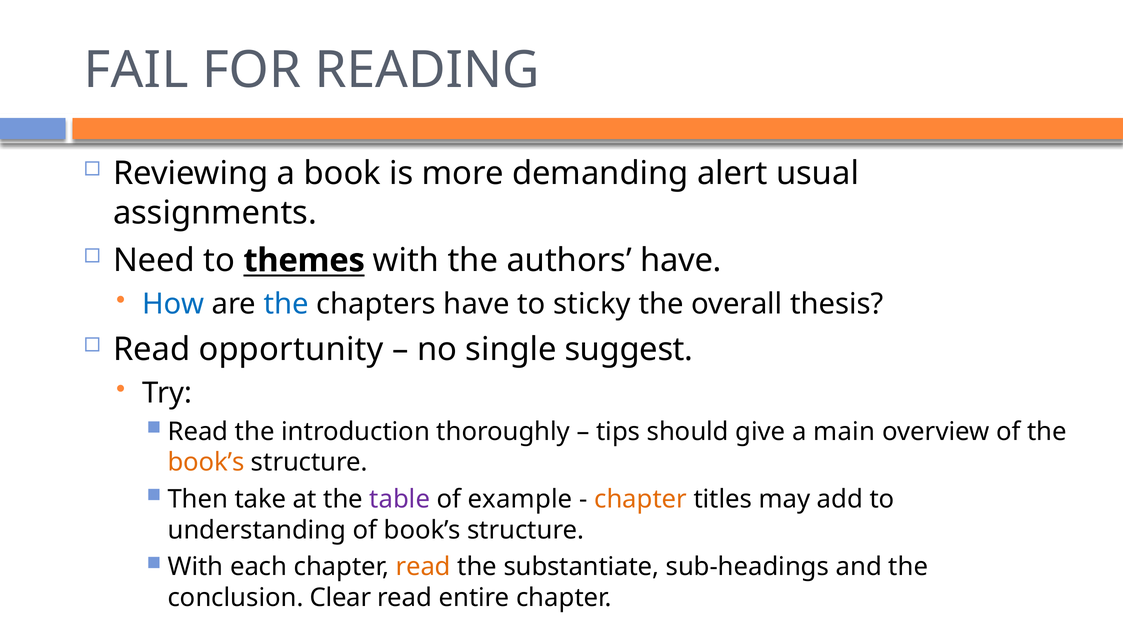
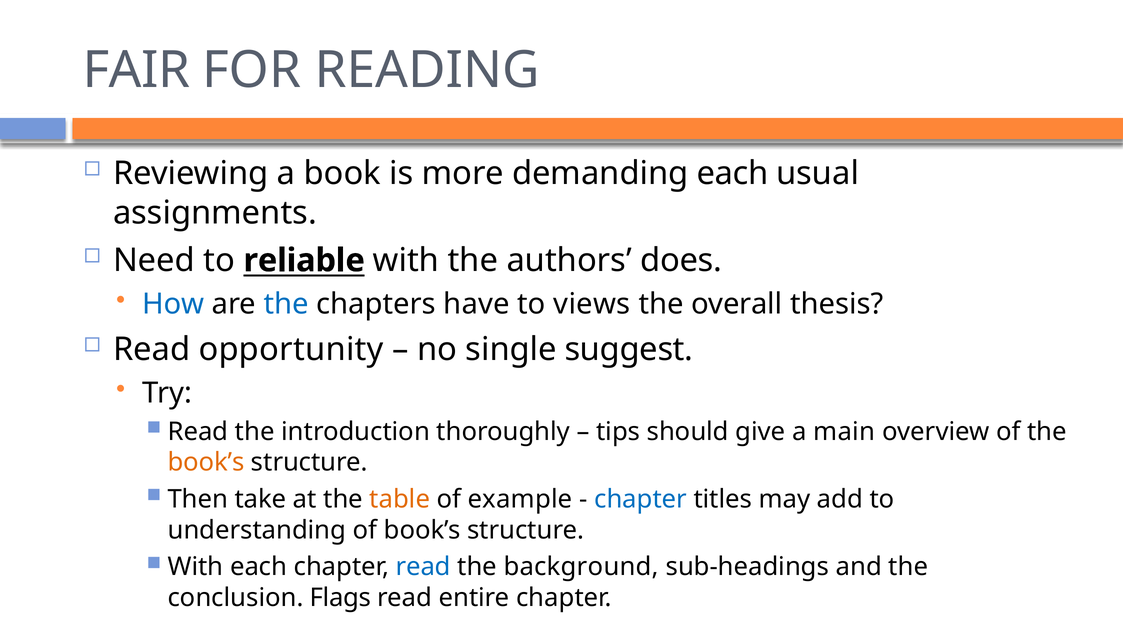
FAIL: FAIL -> FAIR (136, 70)
demanding alert: alert -> each (732, 173)
themes: themes -> reliable (304, 260)
authors have: have -> does (681, 260)
sticky: sticky -> views (592, 304)
table colour: purple -> orange (400, 499)
chapter colour: orange -> blue (641, 499)
read colour: orange -> blue (423, 566)
substantiate: substantiate -> background (581, 566)
Clear: Clear -> Flags (341, 597)
